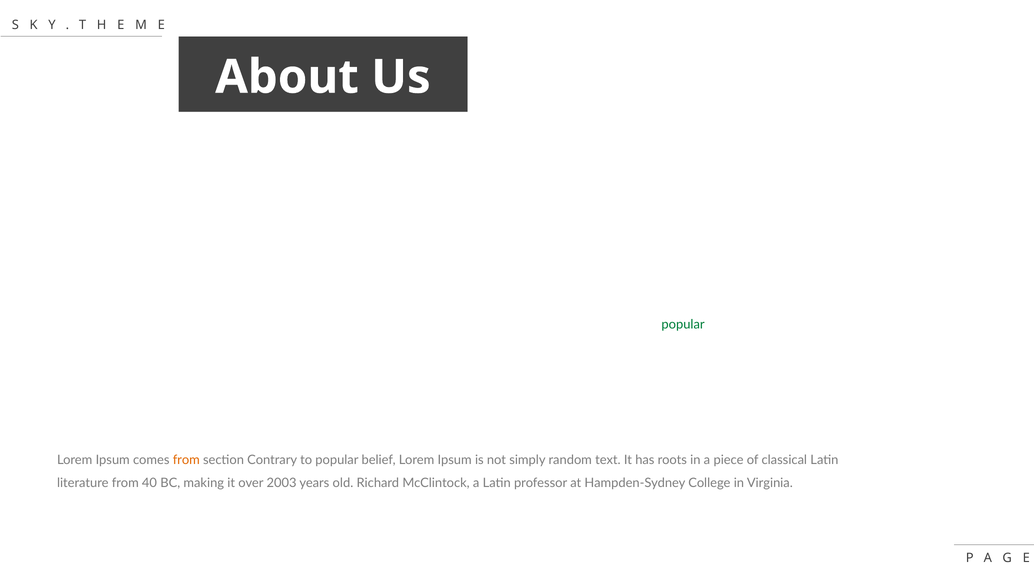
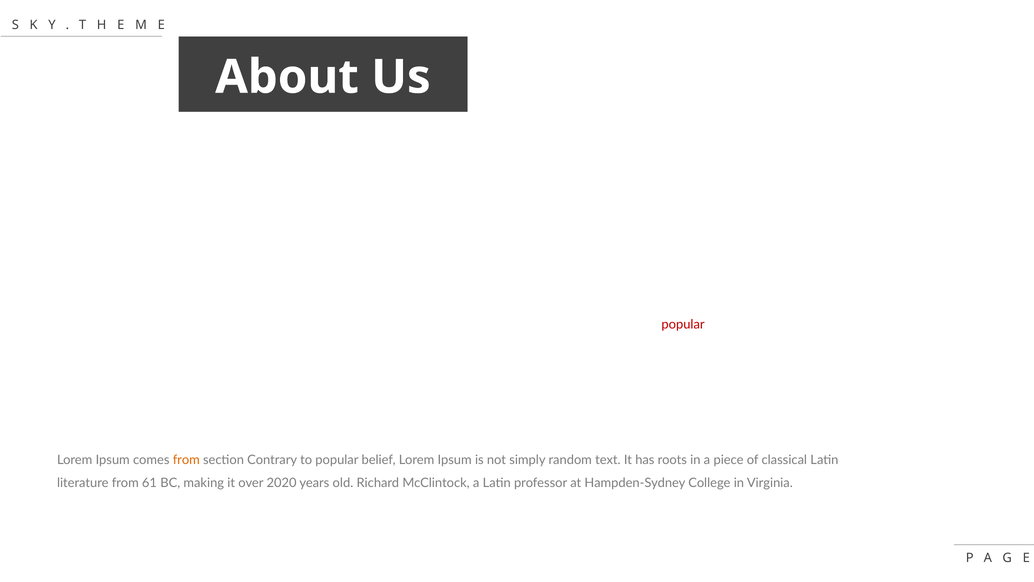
popular colour: green -> red (683, 324)
40: 40 -> 61 (149, 483)
2003: 2003 -> 2020 (282, 483)
